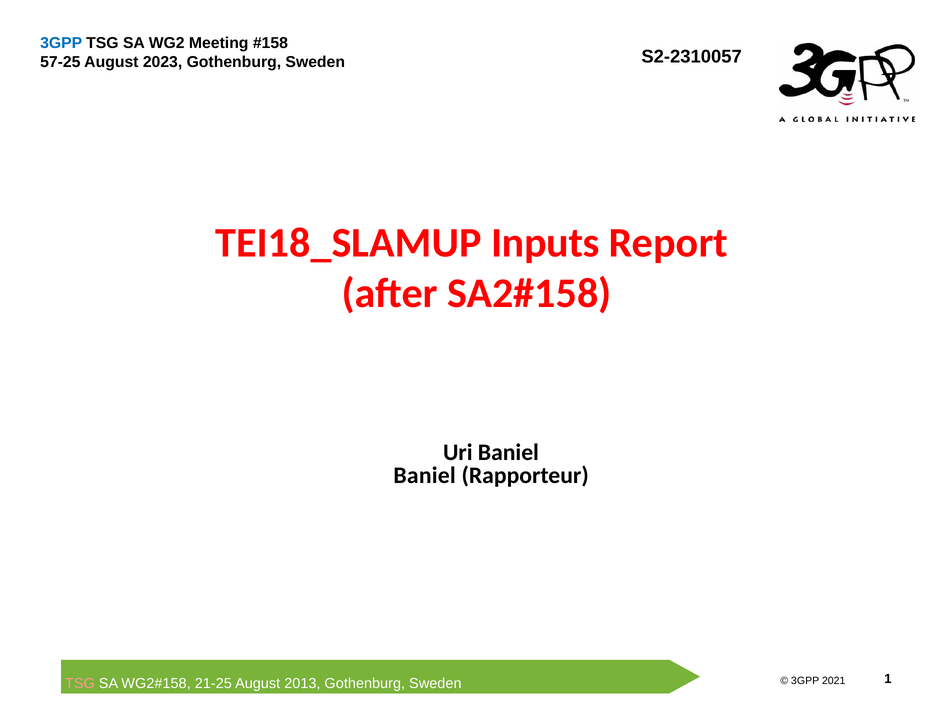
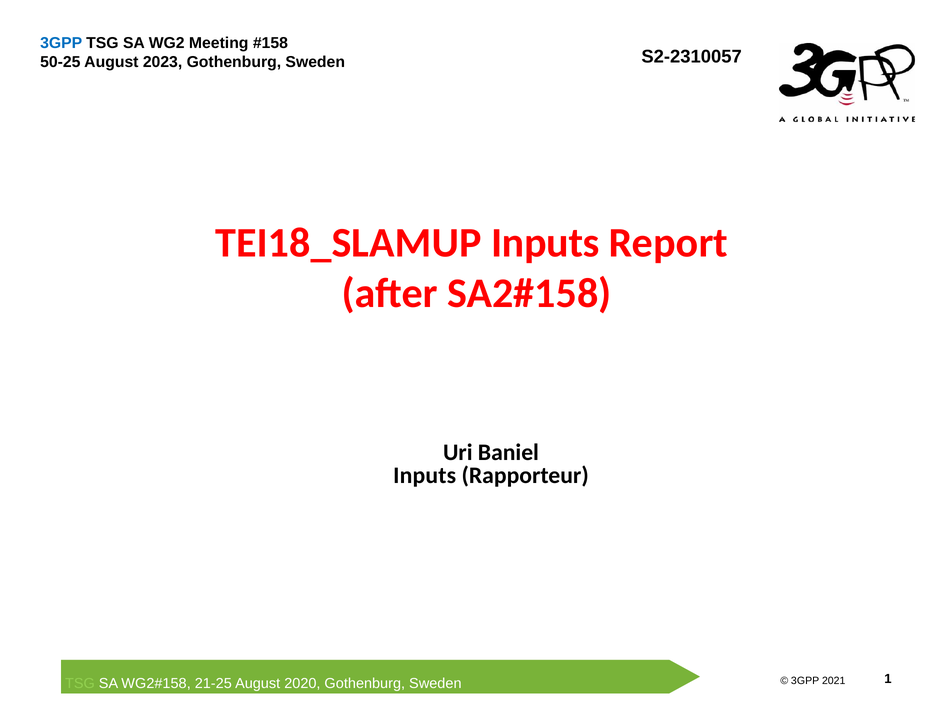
57-25: 57-25 -> 50-25 (60, 62)
Baniel: Baniel -> Inputs (425, 476)
TSG colour: pink -> light green (80, 684)
2013: 2013 -> 2020 (302, 684)
